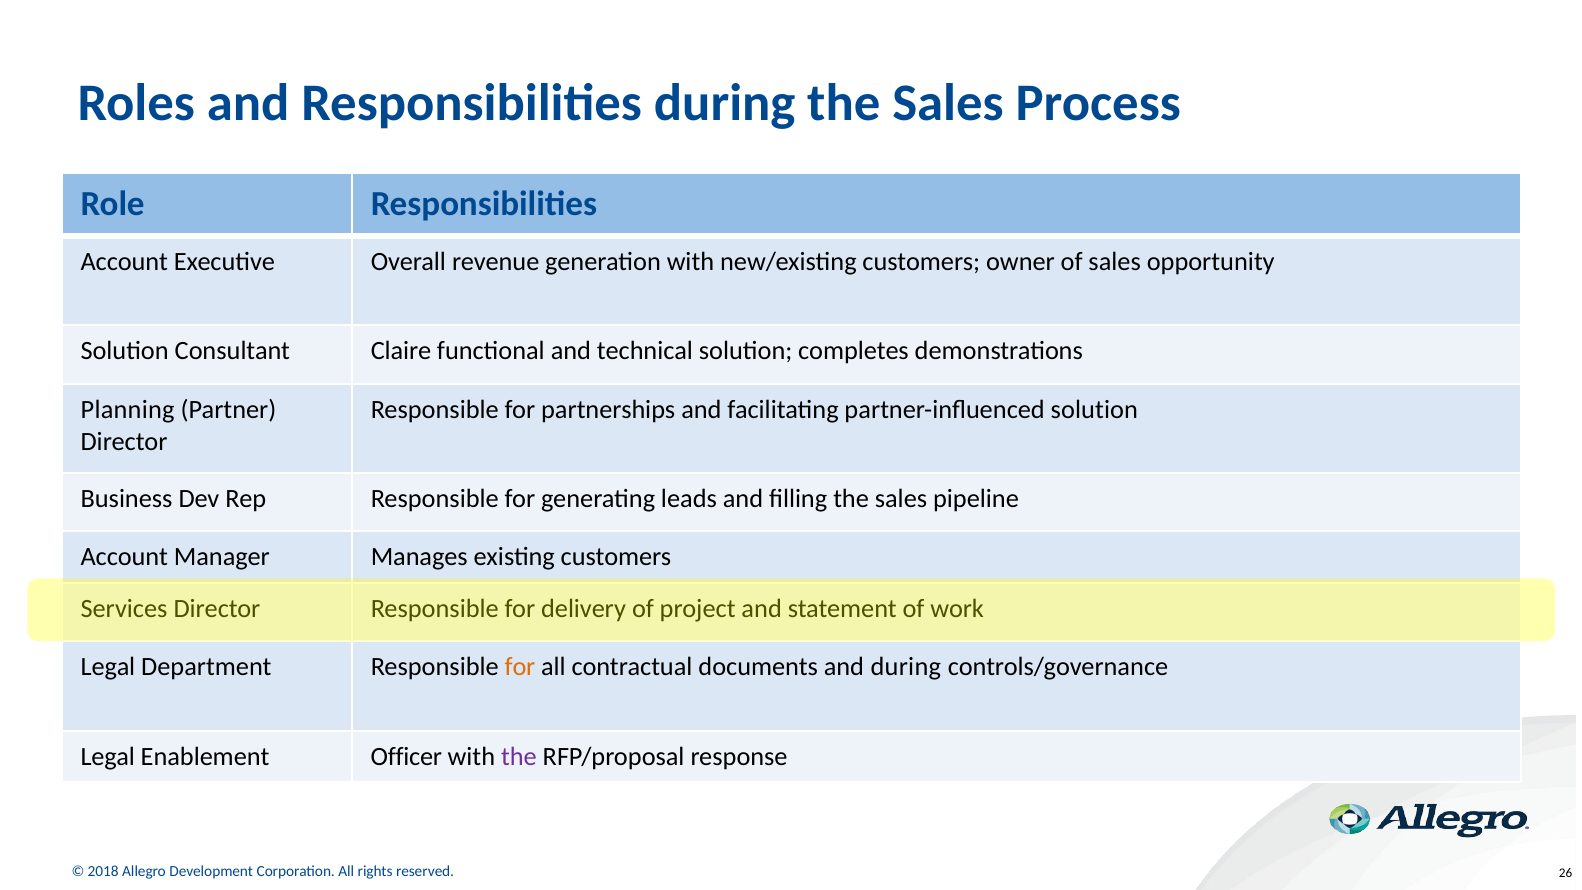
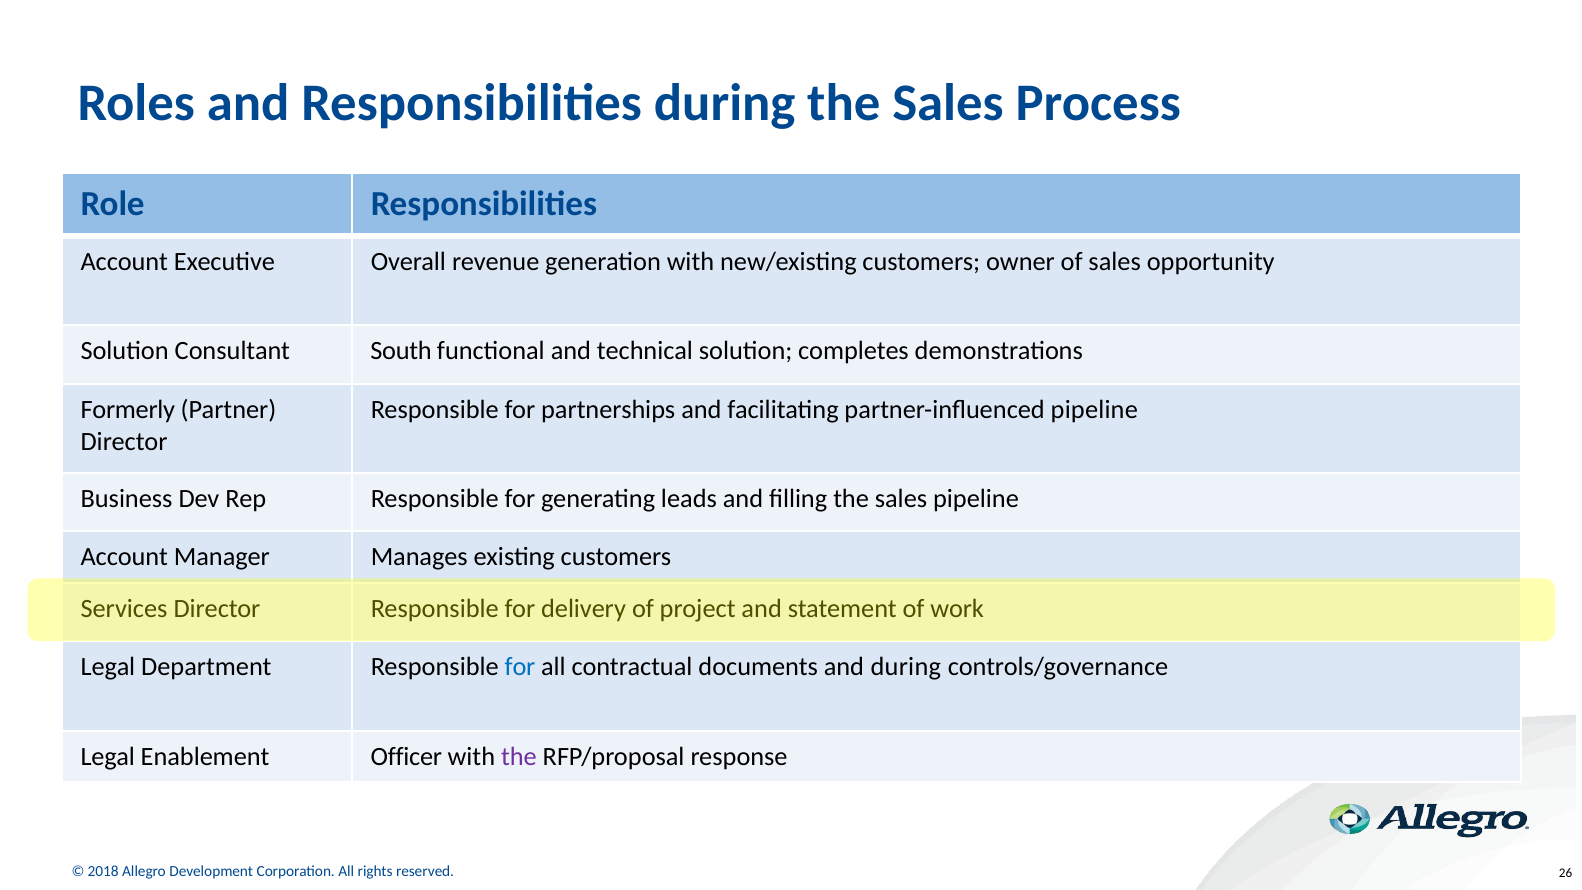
Claire: Claire -> South (401, 351)
Planning: Planning -> Formerly (128, 409)
partner-influenced solution: solution -> pipeline (1094, 409)
for colour: orange -> blue (520, 667)
